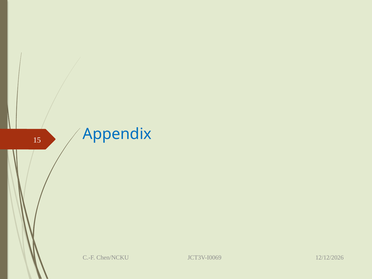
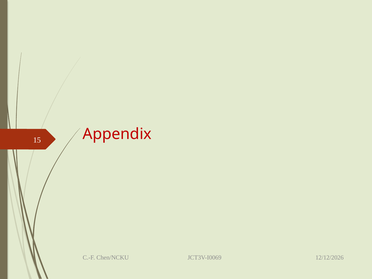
Appendix colour: blue -> red (117, 134)
